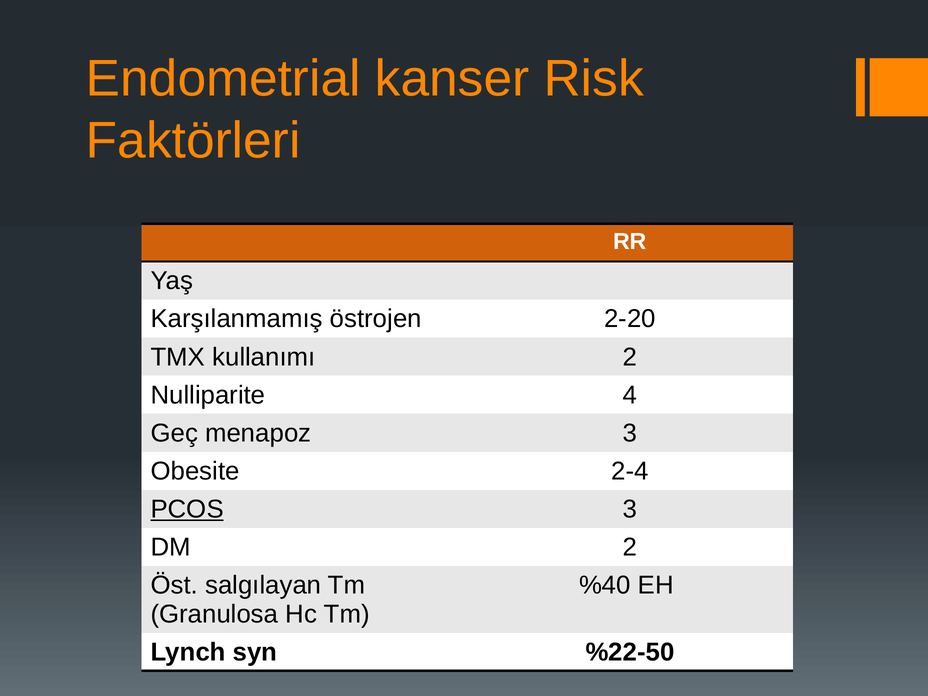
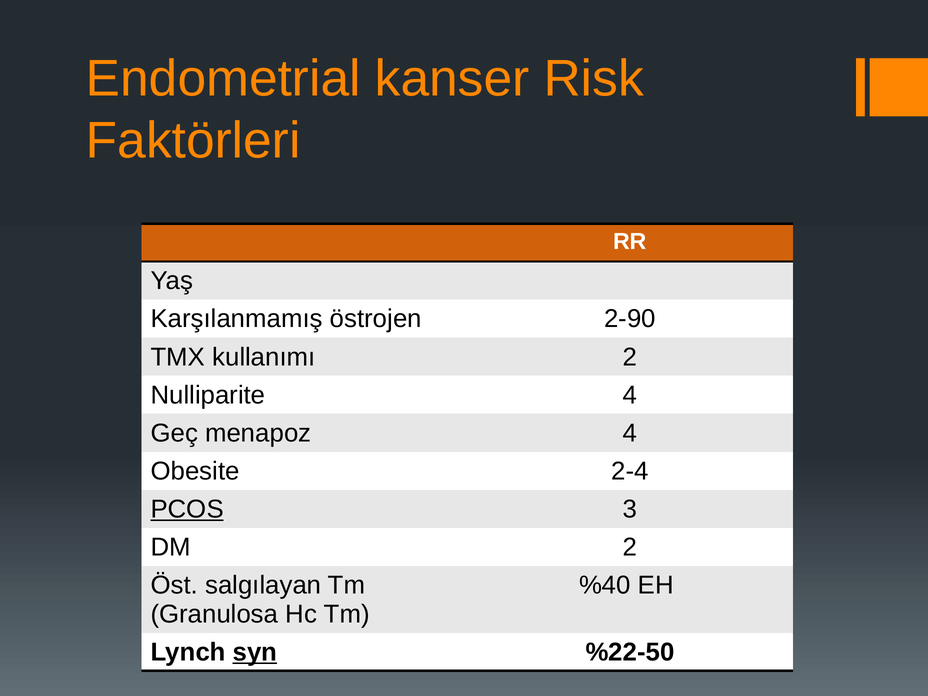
2-20: 2-20 -> 2-90 (630, 319)
menapoz 3: 3 -> 4 (630, 433)
syn underline: none -> present (255, 652)
